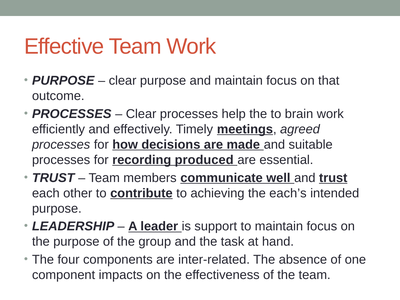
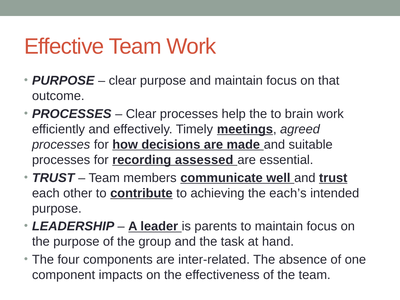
produced: produced -> assessed (204, 160)
support: support -> parents (216, 226)
